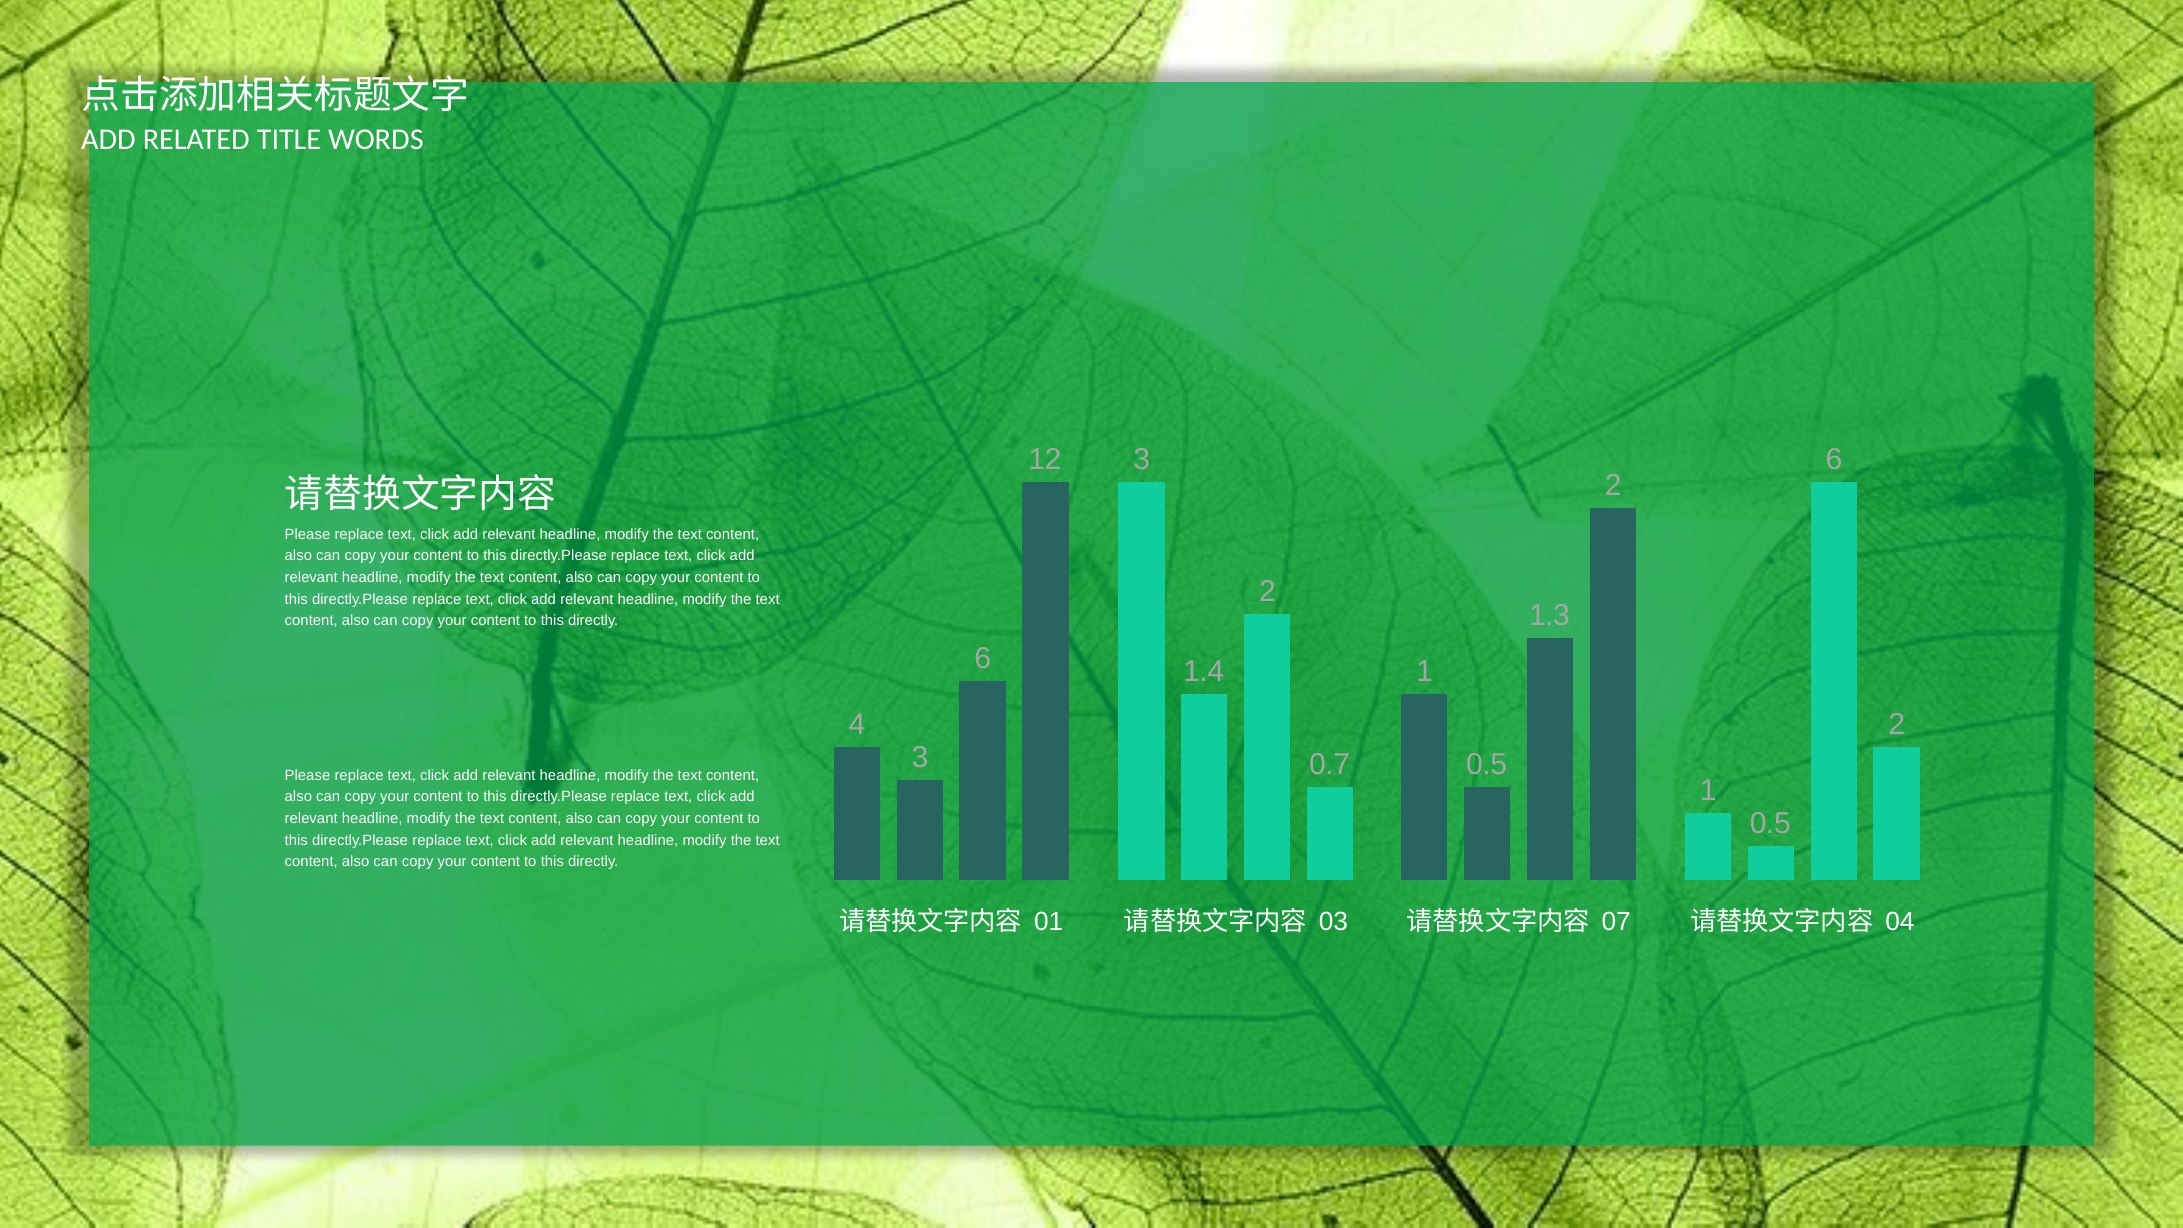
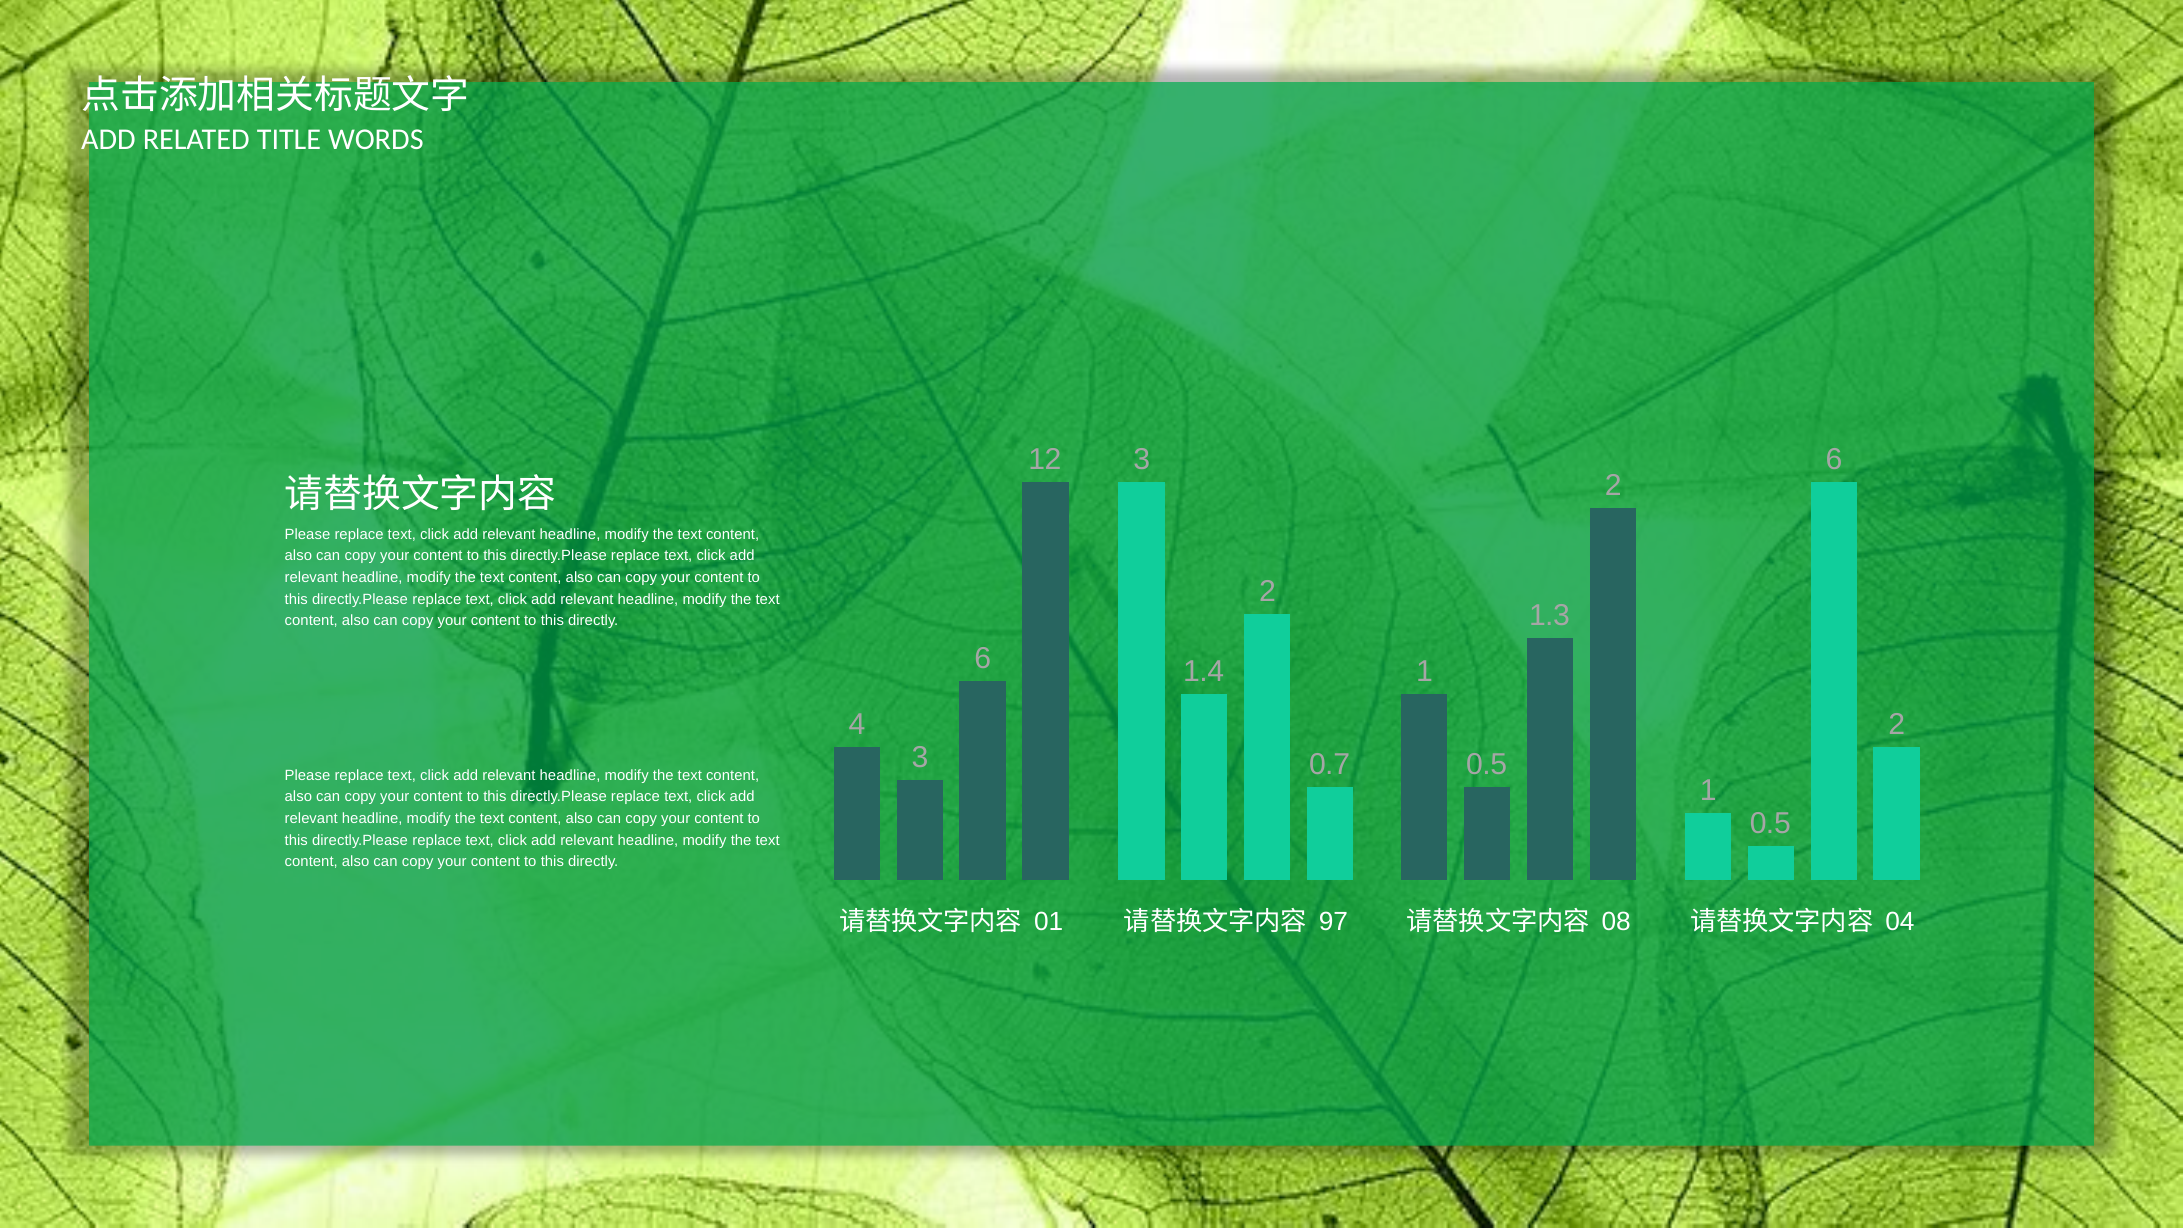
03: 03 -> 97 (1333, 922)
07: 07 -> 08 (1616, 922)
